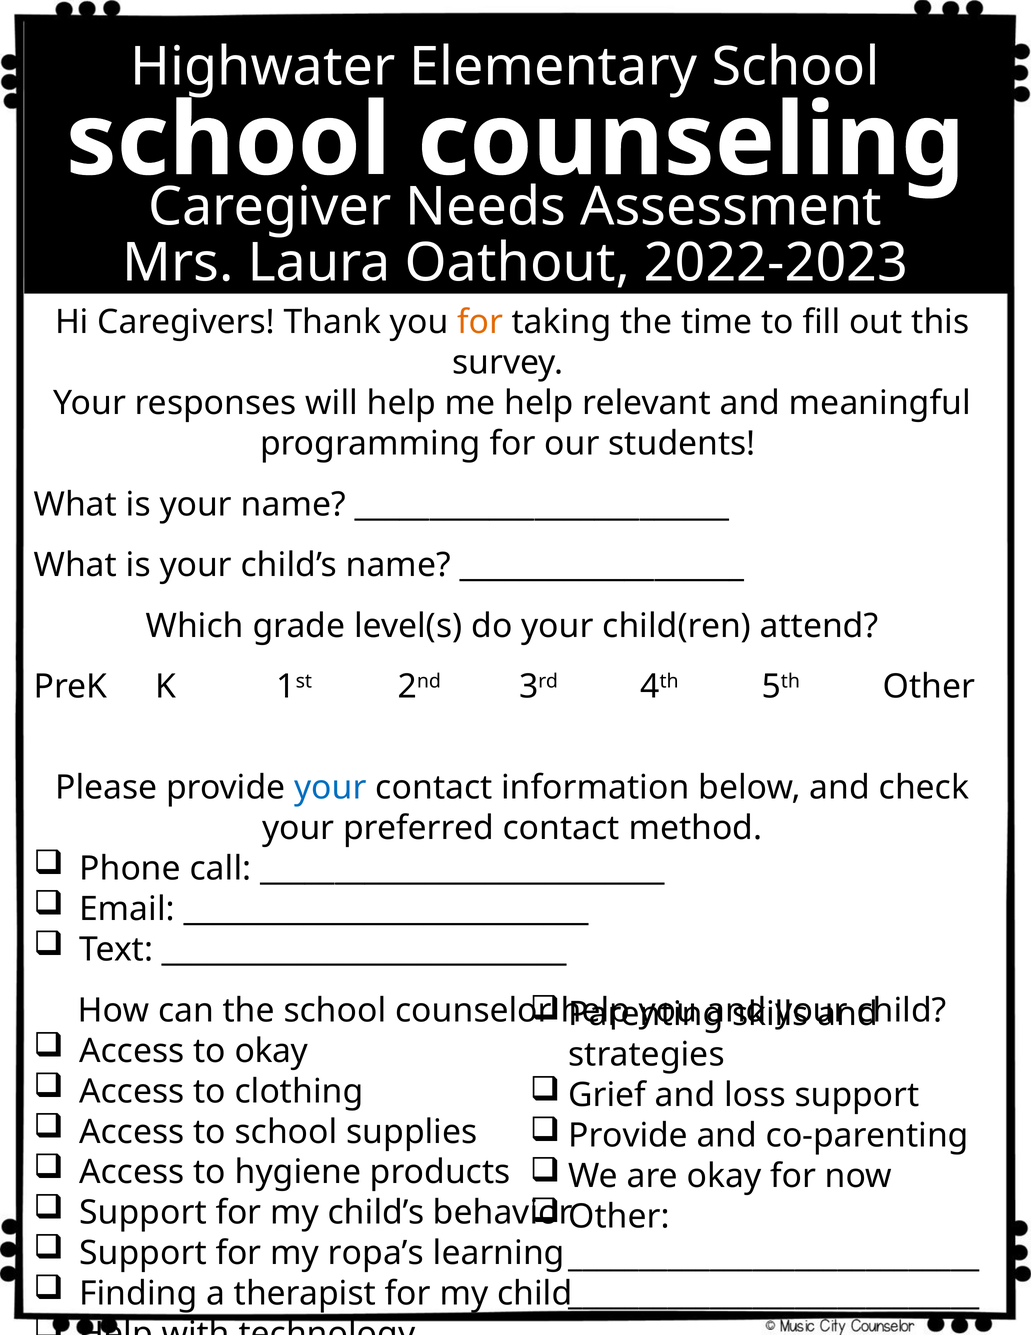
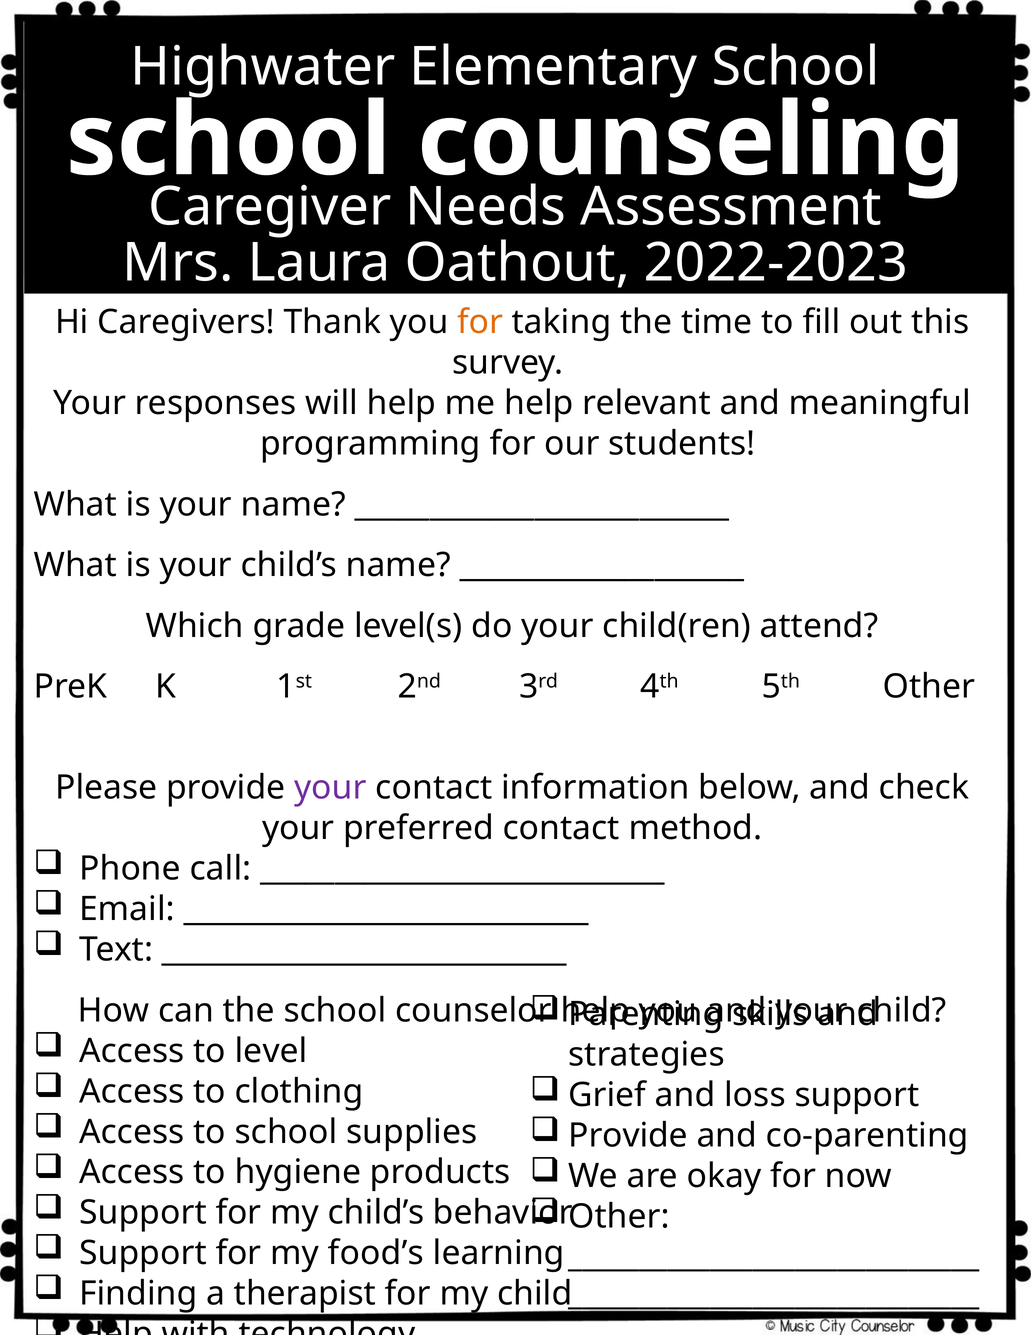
your colour: blue -> purple (330, 787)
to okay: okay -> level (271, 1050)
ropa’s: ropa’s -> food’s (376, 1253)
